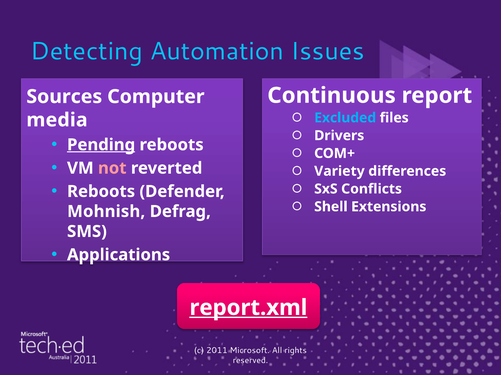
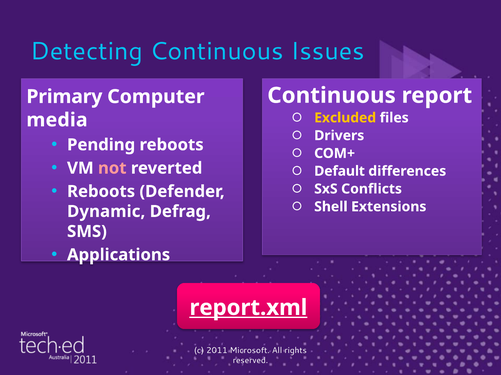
Detecting Automation: Automation -> Continuous (217, 51)
Sources: Sources -> Primary (64, 97)
Excluded colour: light blue -> yellow (345, 118)
Pending underline: present -> none (101, 145)
Variety: Variety -> Default (340, 171)
Mohnish: Mohnish -> Dynamic (106, 212)
